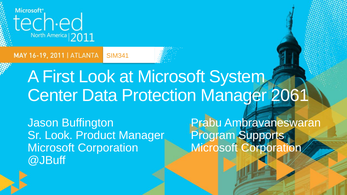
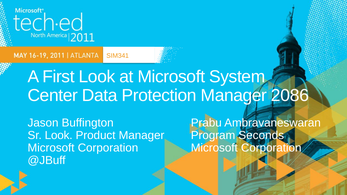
2061: 2061 -> 2086 (290, 95)
Supports: Supports -> Seconds (261, 135)
